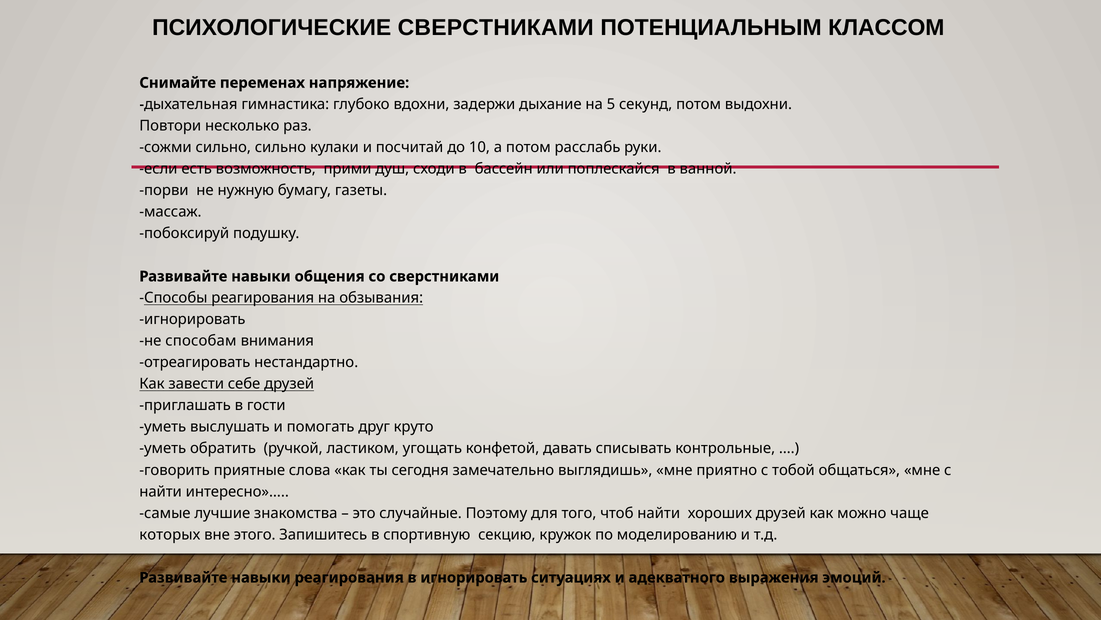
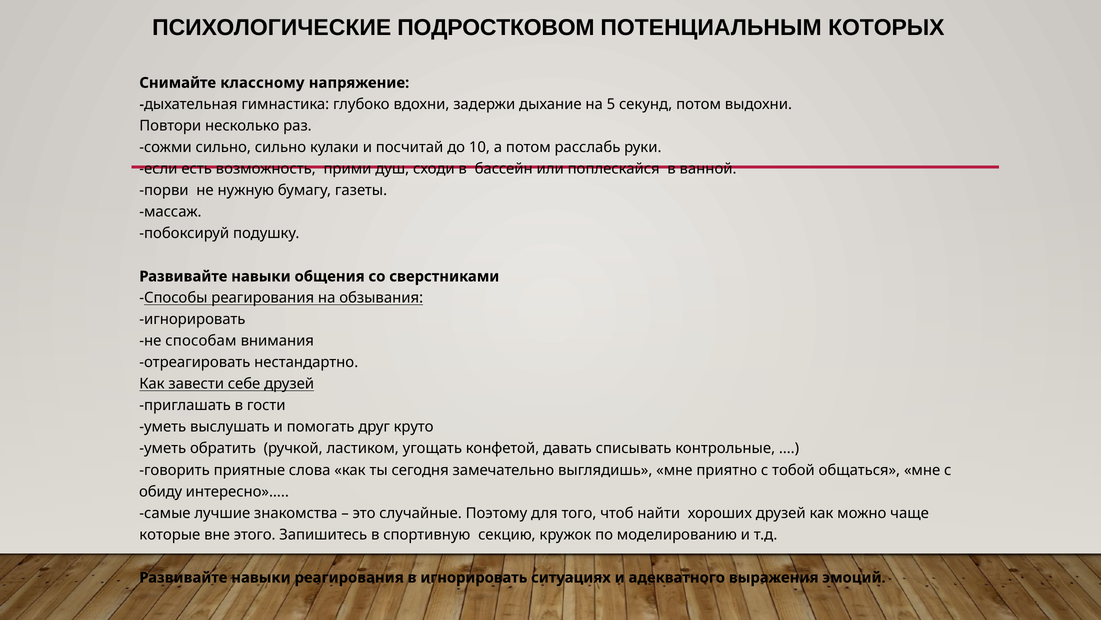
ПСИХОЛОГИЧЕСКИЕ СВЕРСТНИКАМИ: СВЕРСТНИКАМИ -> ПОДРОСТКОВОМ (496, 28)
КЛАССОМ: КЛАССОМ -> КОТОРЫХ (886, 28)
переменах: переменах -> классному (262, 83)
найти: найти -> обиду (161, 491)
которых: которых -> которые (170, 534)
